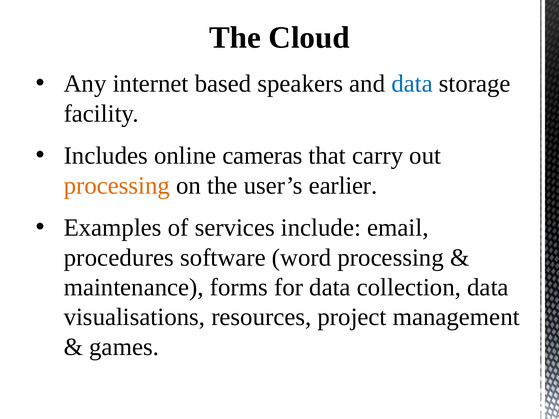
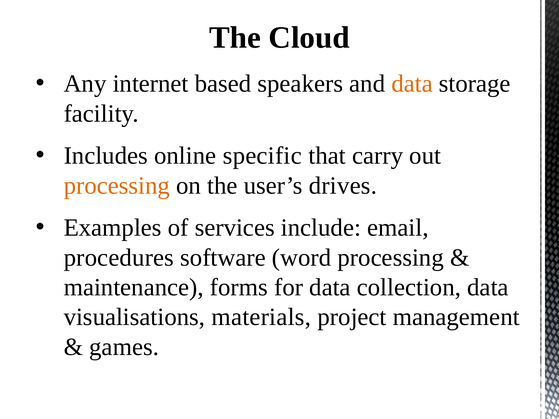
data colour: blue -> orange (412, 84)
cameras: cameras -> specific (262, 156)
earlier: earlier -> drives (343, 186)
resources: resources -> materials (261, 317)
